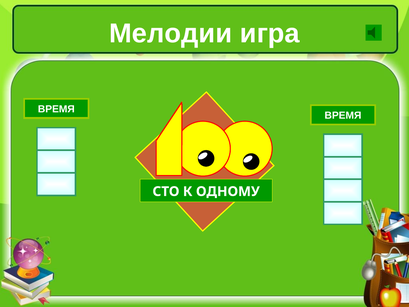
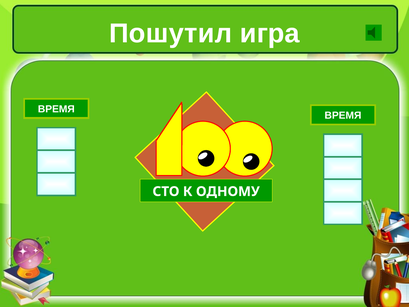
Мелодии: Мелодии -> Пошутил (171, 34)
